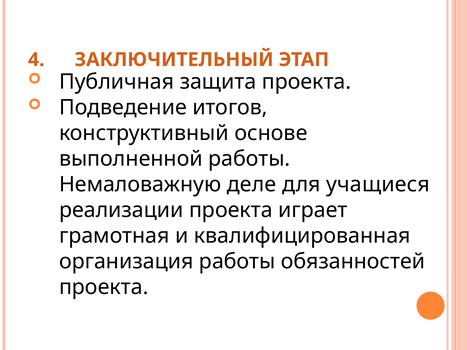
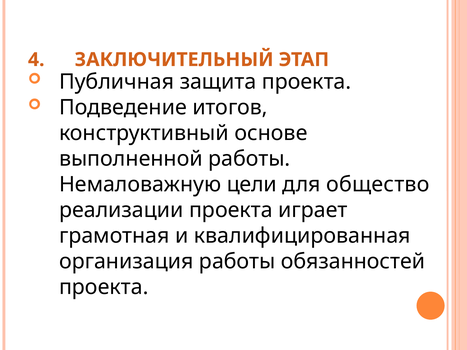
деле: деле -> цели (252, 185)
учащиеся: учащиеся -> общество (378, 185)
